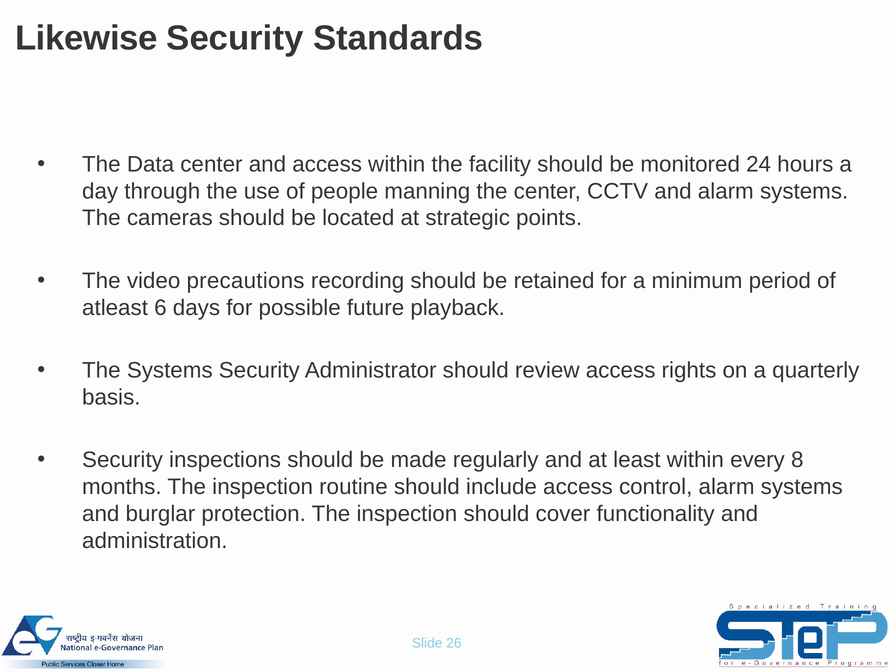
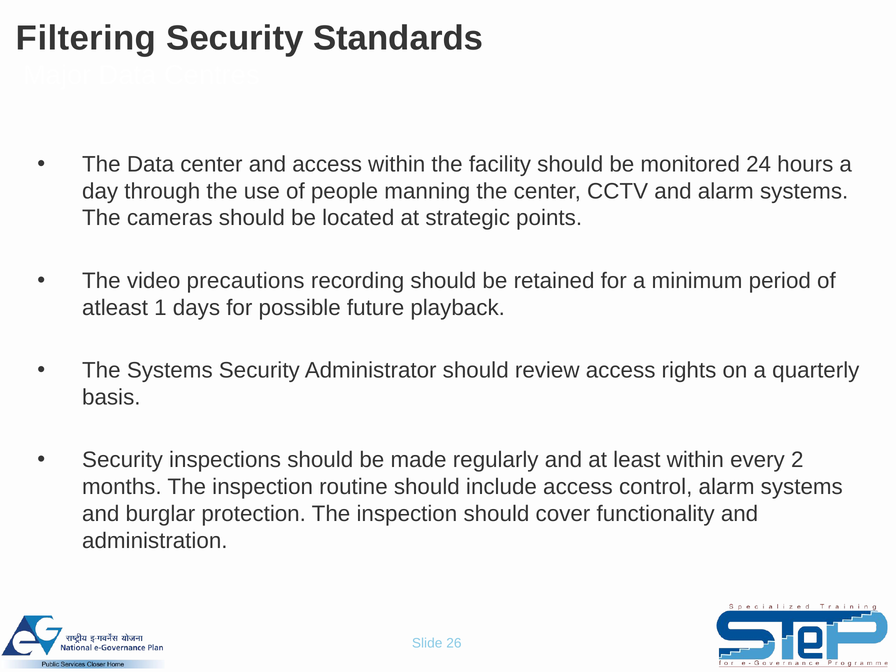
Likewise: Likewise -> Filtering (86, 38)
6: 6 -> 1 (160, 308)
8: 8 -> 2 (797, 460)
